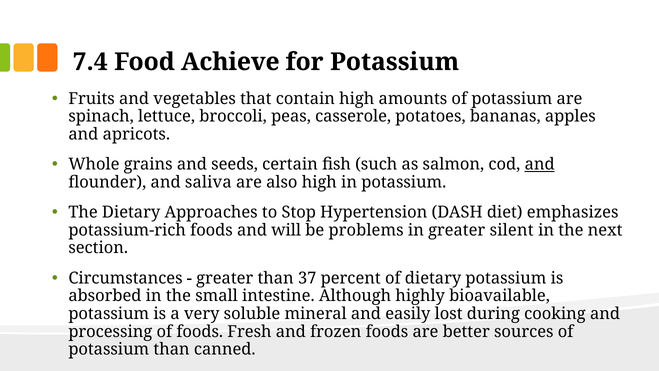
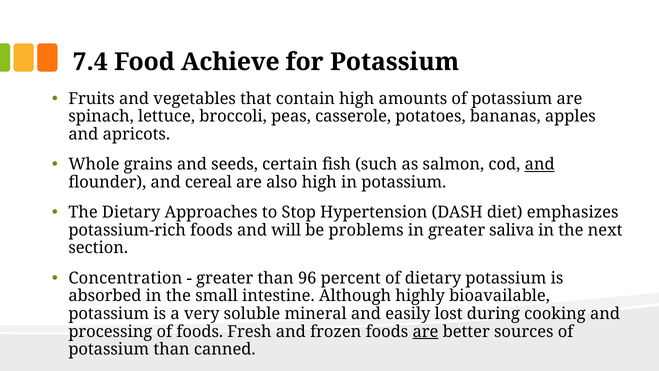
saliva: saliva -> cereal (208, 182)
silent: silent -> saliva (512, 230)
Circumstances: Circumstances -> Concentration (125, 278)
37: 37 -> 96 (307, 278)
are underline: none -> present (425, 331)
